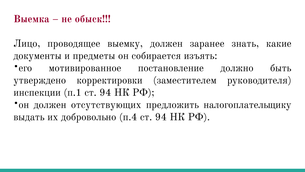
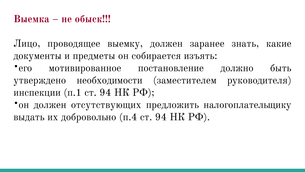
корректировки: корректировки -> необходимости (110, 80)
